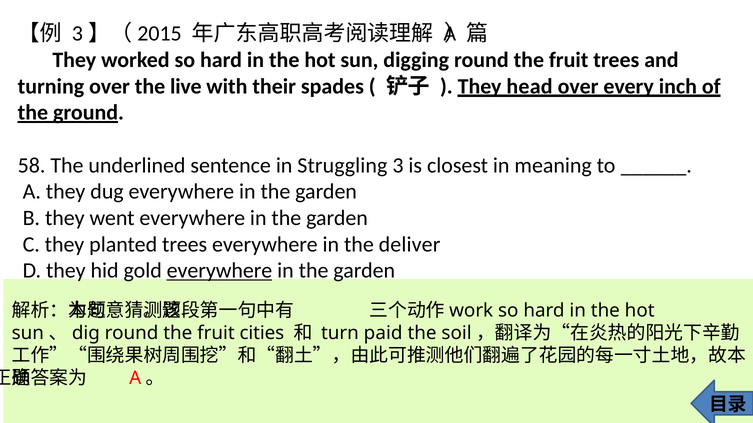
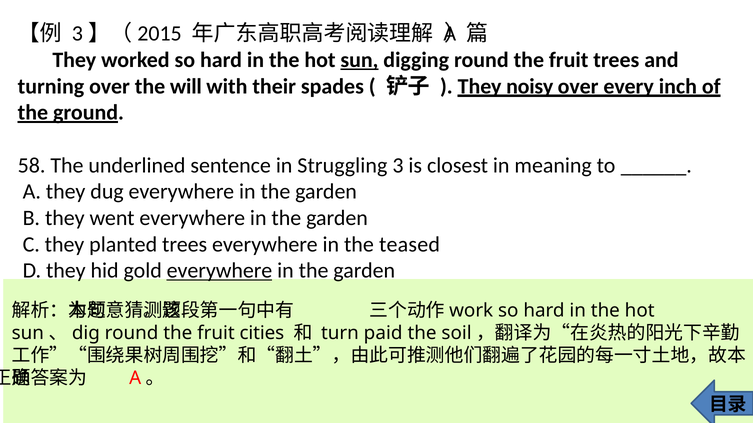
sun underline: none -> present (359, 60)
live: live -> will (186, 86)
head: head -> noisy (530, 86)
deliver: deliver -> teased (410, 245)
